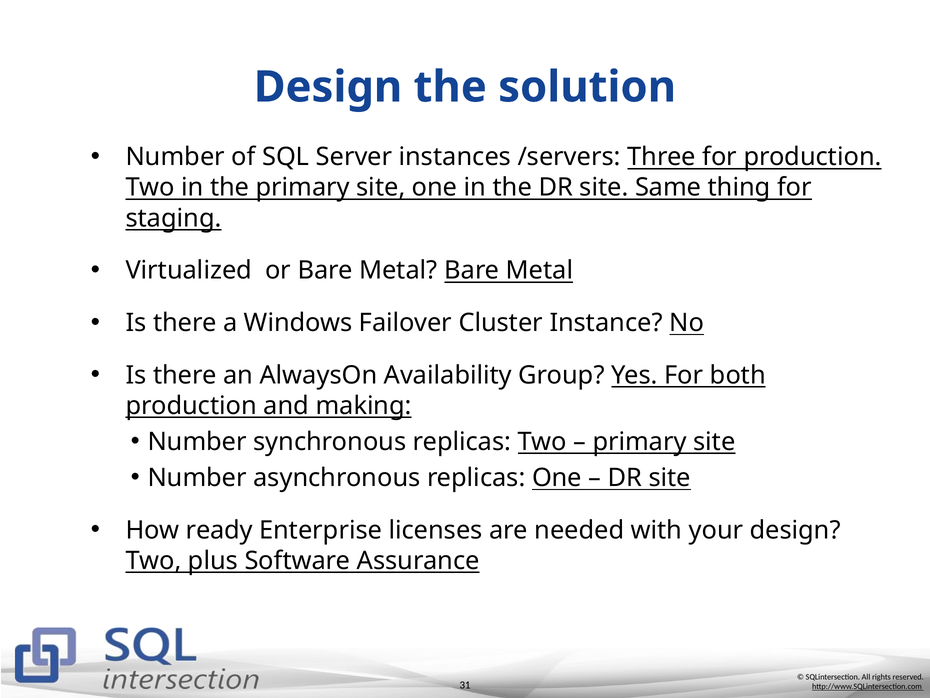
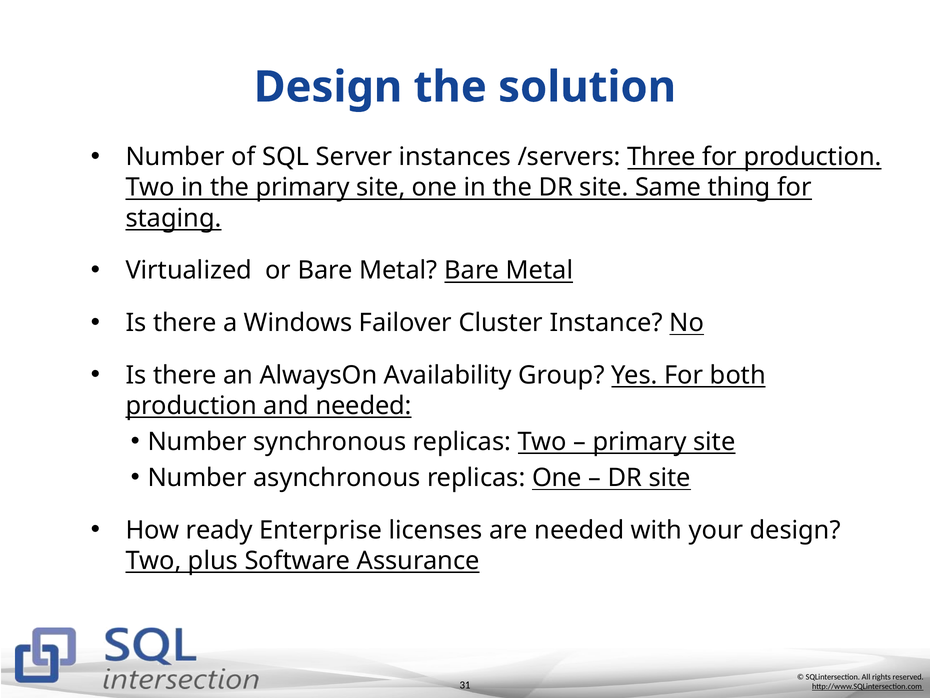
and making: making -> needed (364, 405)
